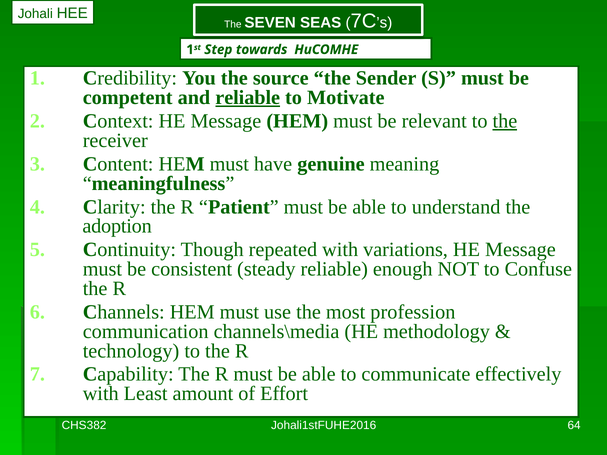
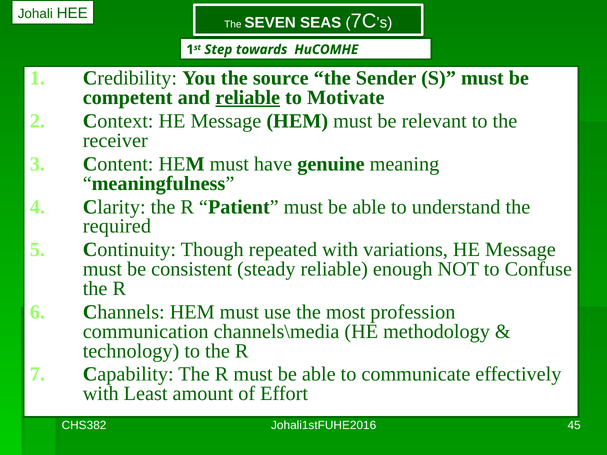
the underline: present -> none (505, 121)
adoption: adoption -> required (117, 226)
64: 64 -> 45 (574, 426)
